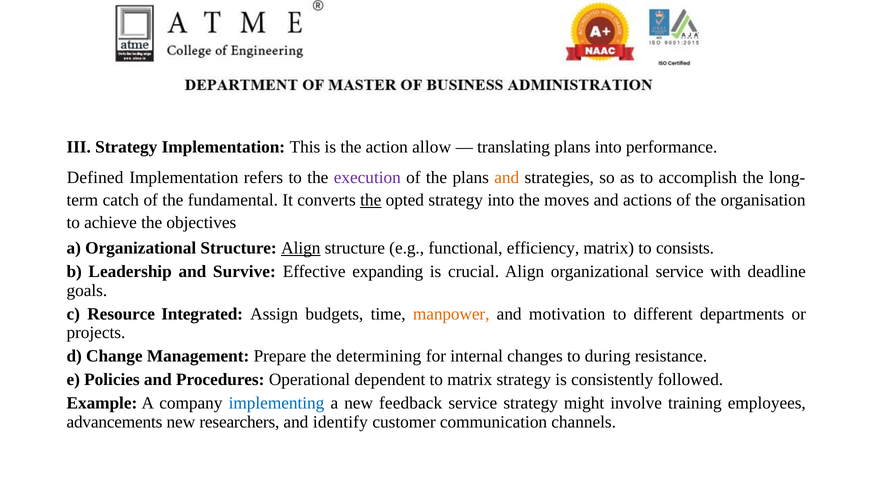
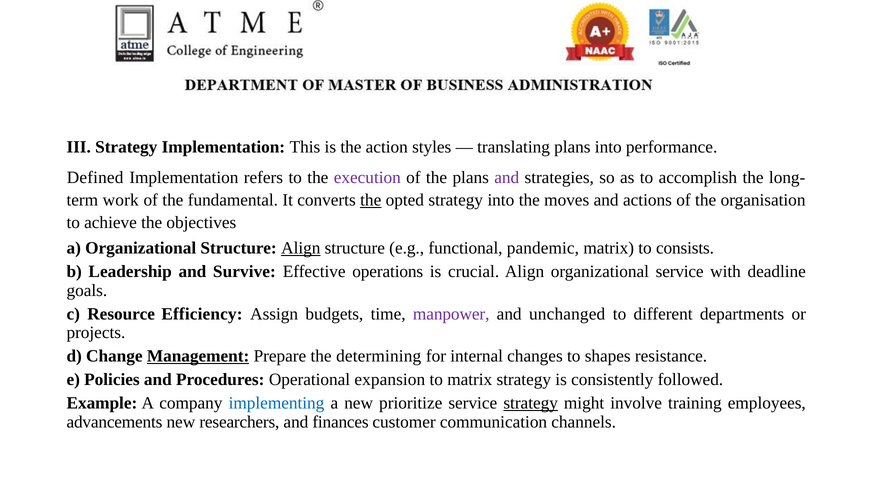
allow: allow -> styles (432, 147)
and colour: orange -> purple (507, 178)
catch: catch -> work (121, 200)
efficiency: efficiency -> pandemic (543, 248)
expanding: expanding -> operations (388, 272)
Integrated: Integrated -> Efficiency (202, 314)
manpower colour: orange -> purple (451, 314)
motivation: motivation -> unchanged (567, 314)
Management underline: none -> present (198, 356)
during: during -> shapes (608, 356)
dependent: dependent -> expansion (390, 380)
feedback: feedback -> prioritize (411, 403)
strategy underline: none -> present (531, 403)
identify: identify -> finances (341, 422)
